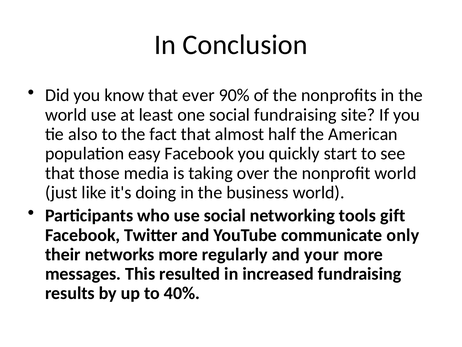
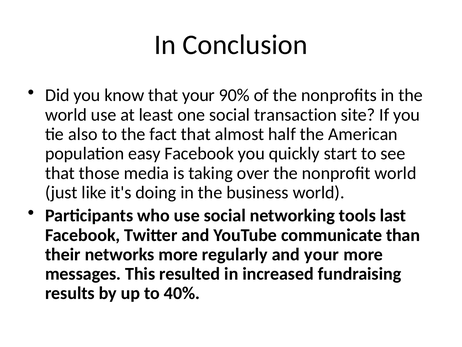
that ever: ever -> your (199, 95)
social fundraising: fundraising -> transaction (295, 115)
gift: gift -> last (393, 215)
only: only -> than (403, 235)
